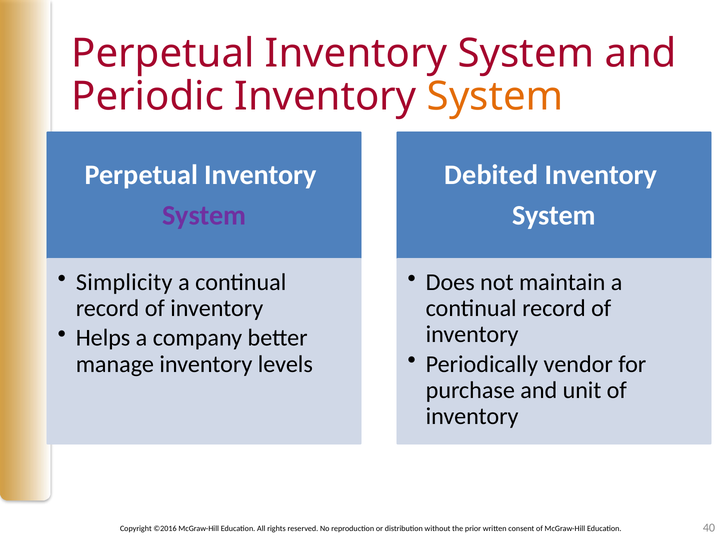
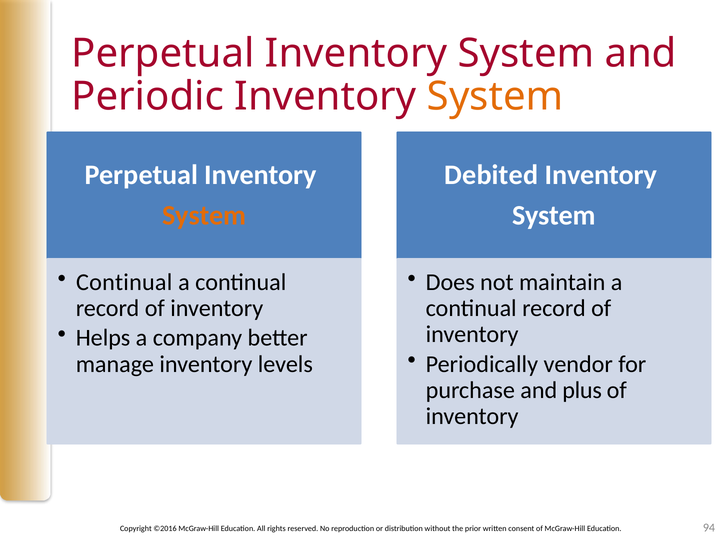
System colour: purple -> orange (204, 215)
Simplicity: Simplicity -> Continual (124, 282)
unit: unit -> plus (582, 390)
40: 40 -> 94 (709, 528)
